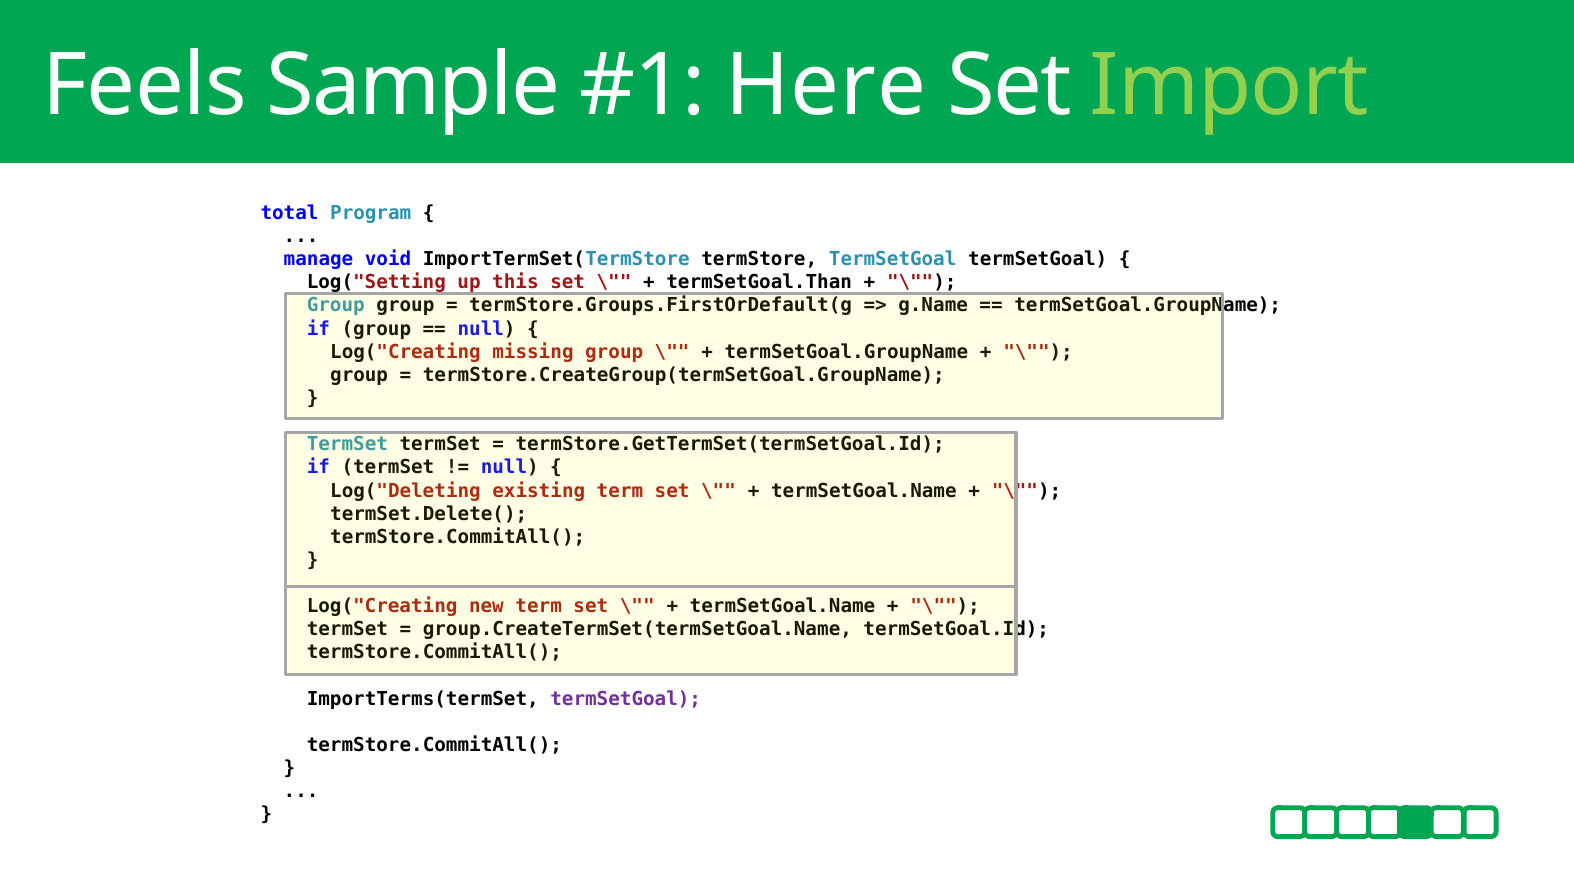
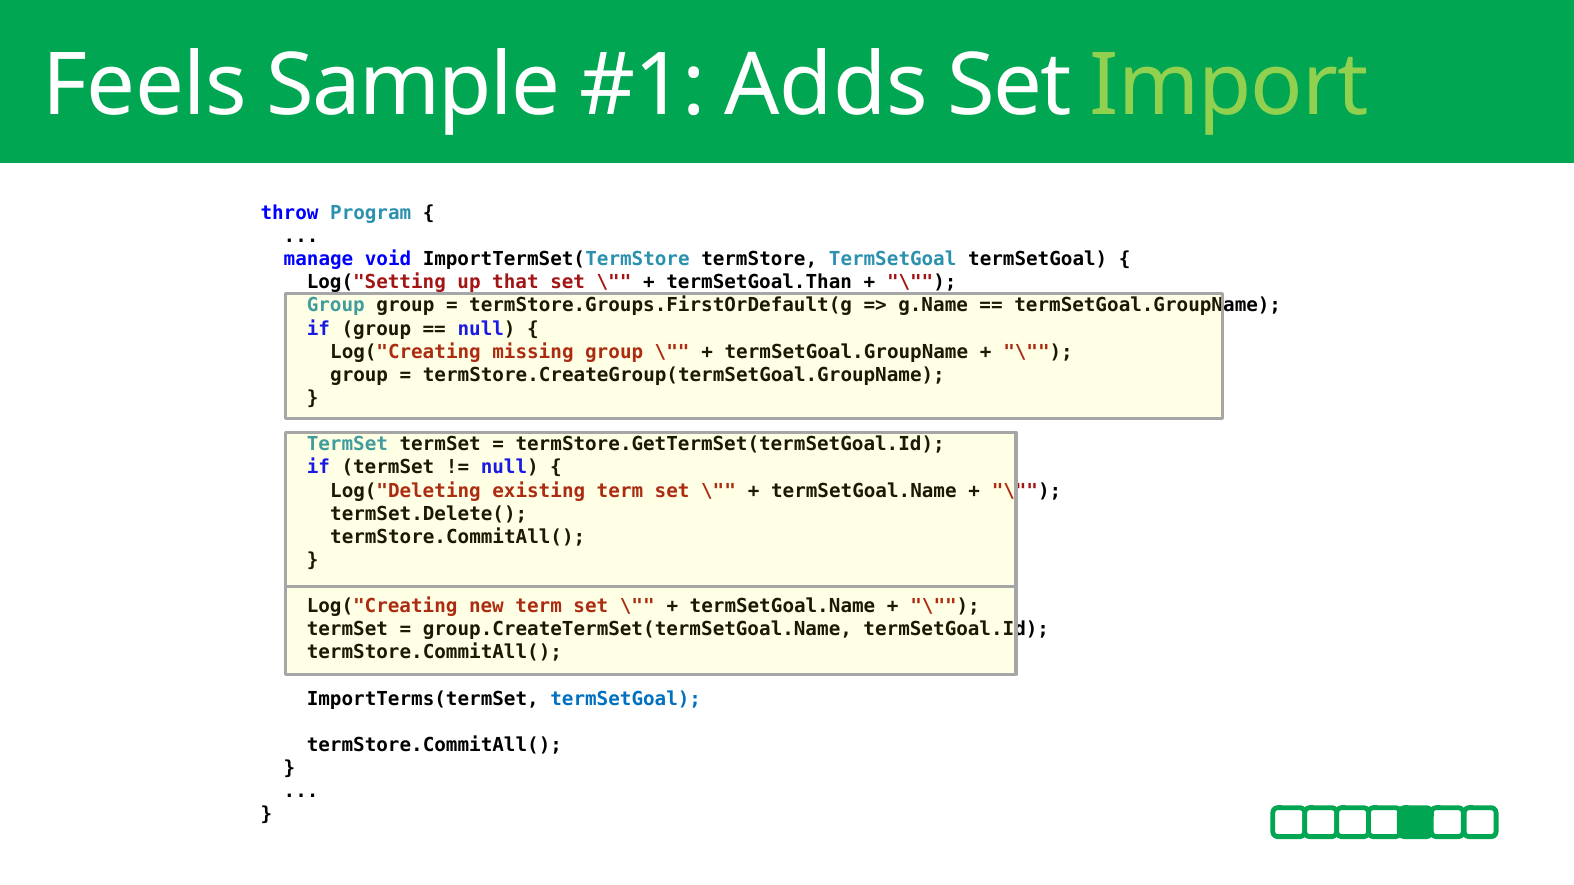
Here: Here -> Adds (826, 86)
total: total -> throw (290, 213)
this: this -> that (515, 282)
termSetGoal colour: purple -> blue (626, 699)
